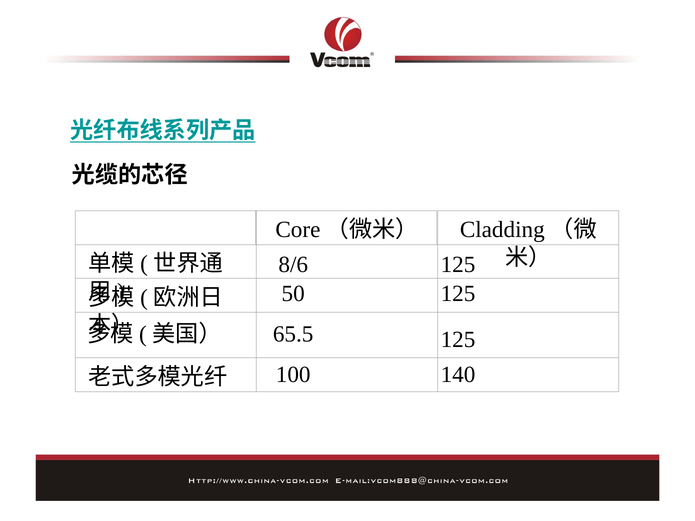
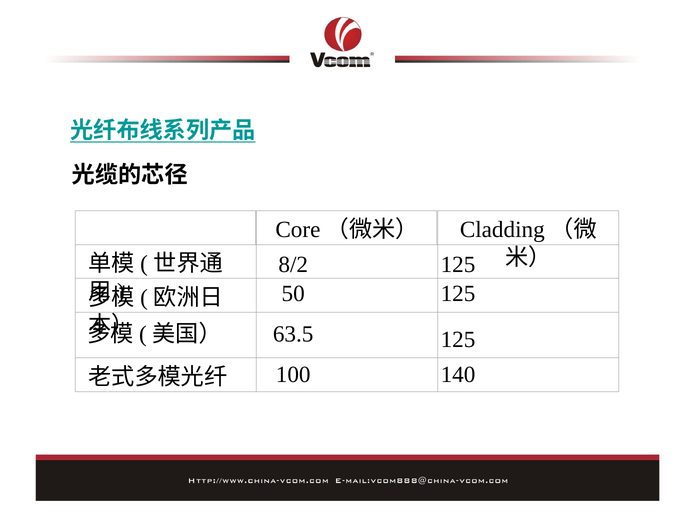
8/6: 8/6 -> 8/2 (293, 265)
65.5: 65.5 -> 63.5 (293, 334)
